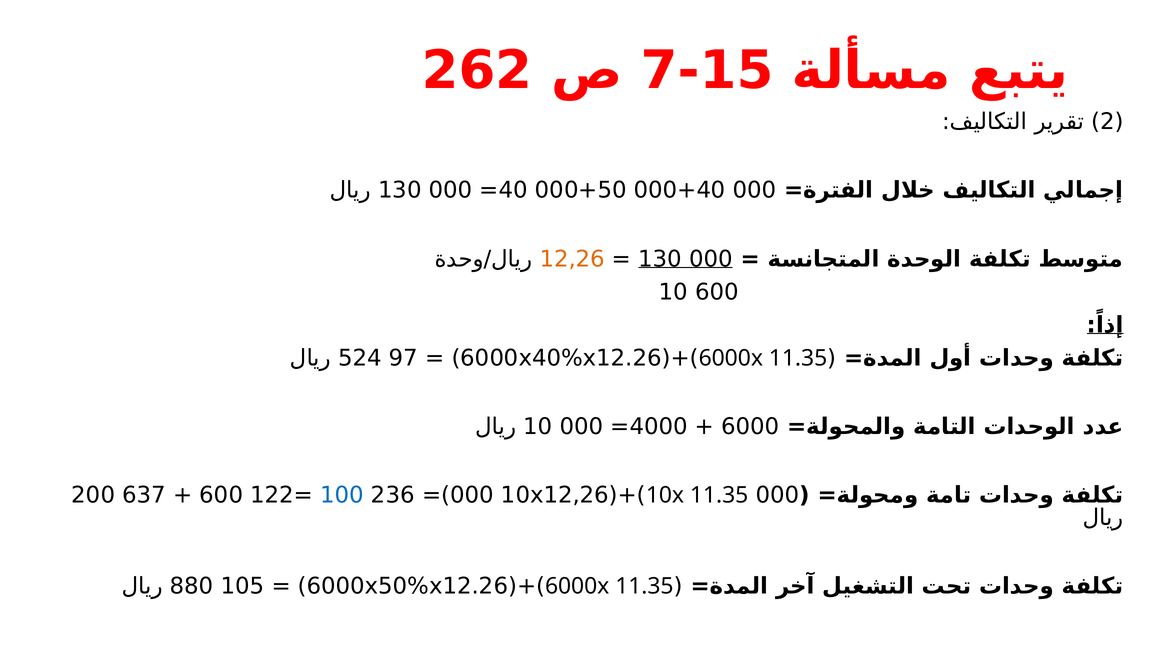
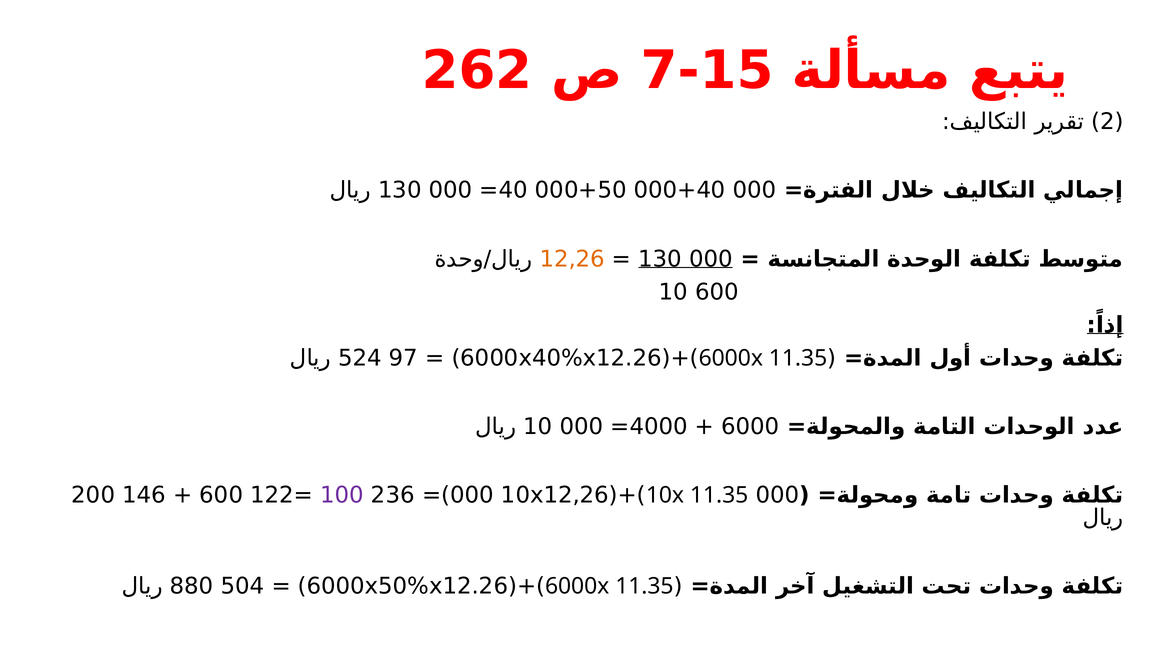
637: 637 -> 146 (144, 495)
100 colour: blue -> purple (342, 495)
105: 105 -> 504 (242, 586)
